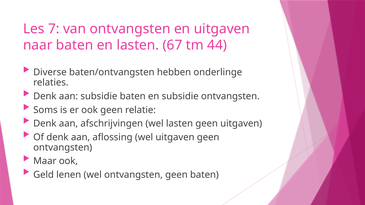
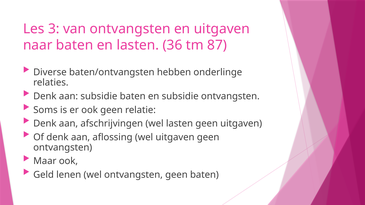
7: 7 -> 3 (54, 29)
67: 67 -> 36 (172, 45)
44: 44 -> 87 (217, 45)
